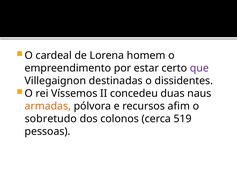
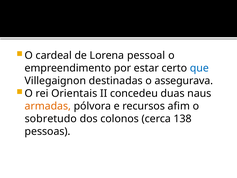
homem: homem -> pessoal (146, 55)
que colour: purple -> blue (199, 68)
dissidentes: dissidentes -> assegurava (184, 81)
Víssemos: Víssemos -> Orientais (74, 93)
519: 519 -> 138 (183, 119)
